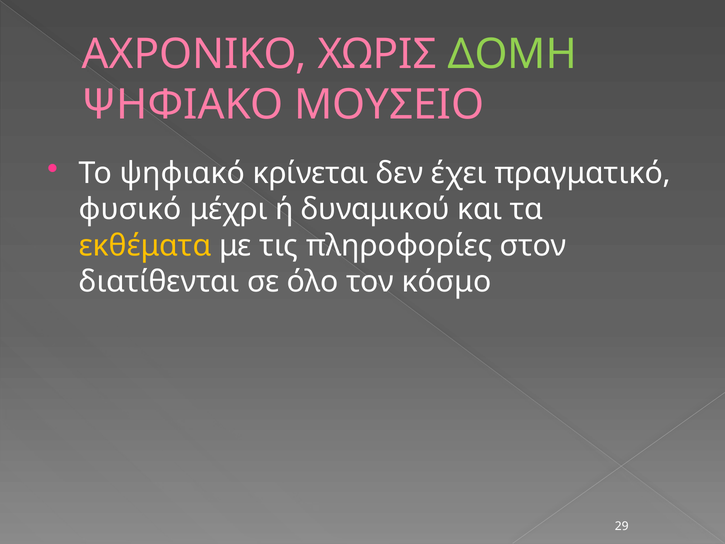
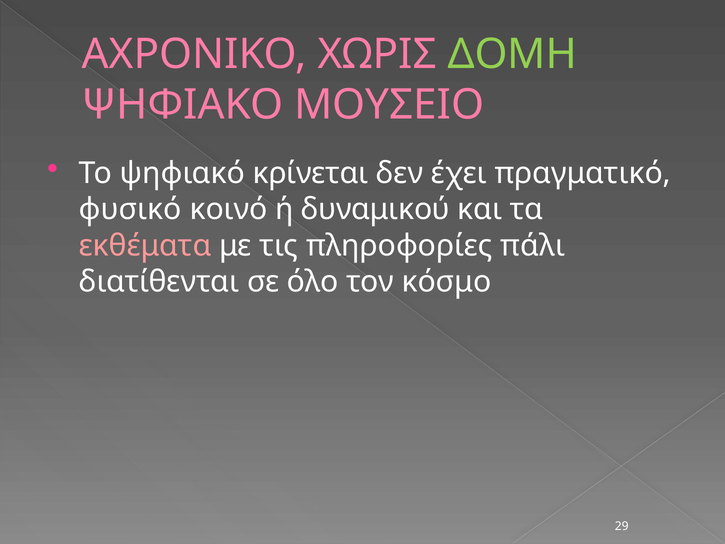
μέχρι: μέχρι -> κοινό (228, 209)
εκθέματα colour: yellow -> pink (145, 246)
στον: στον -> πάλι (533, 246)
